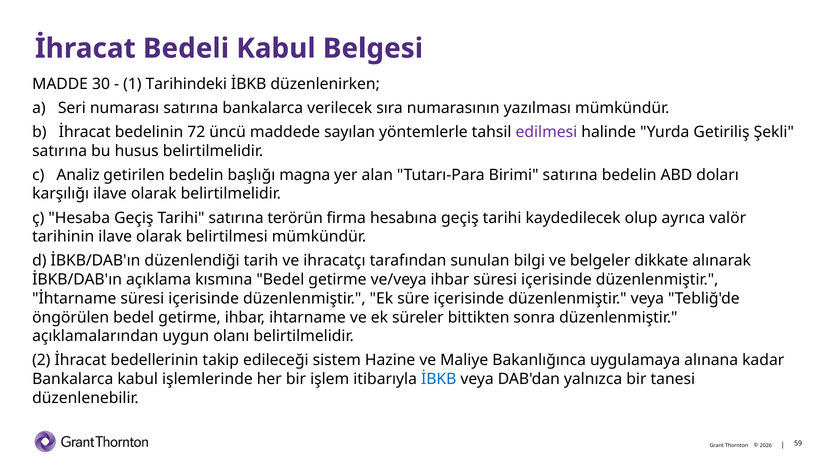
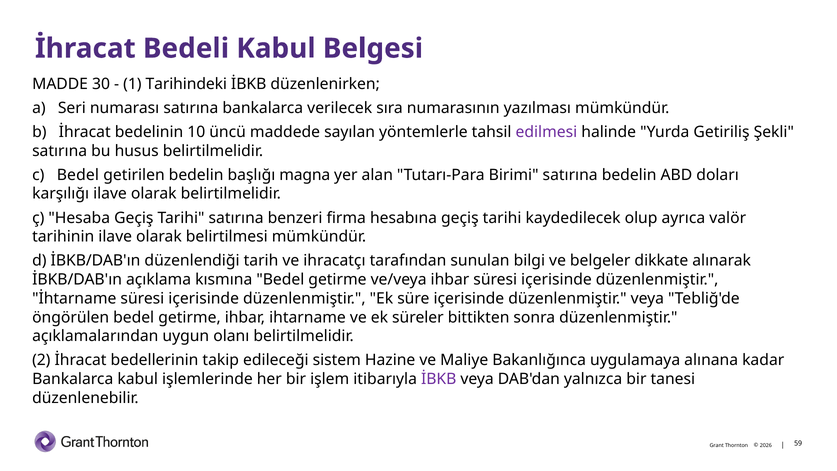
72: 72 -> 10 (196, 132)
c Analiz: Analiz -> Bedel (78, 175)
terörün: terörün -> benzeri (295, 218)
İBKB colour: blue -> purple (439, 379)
